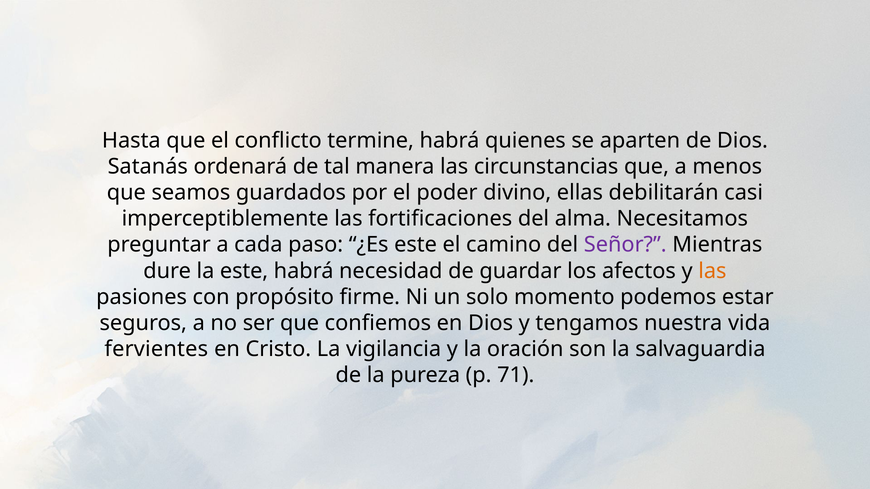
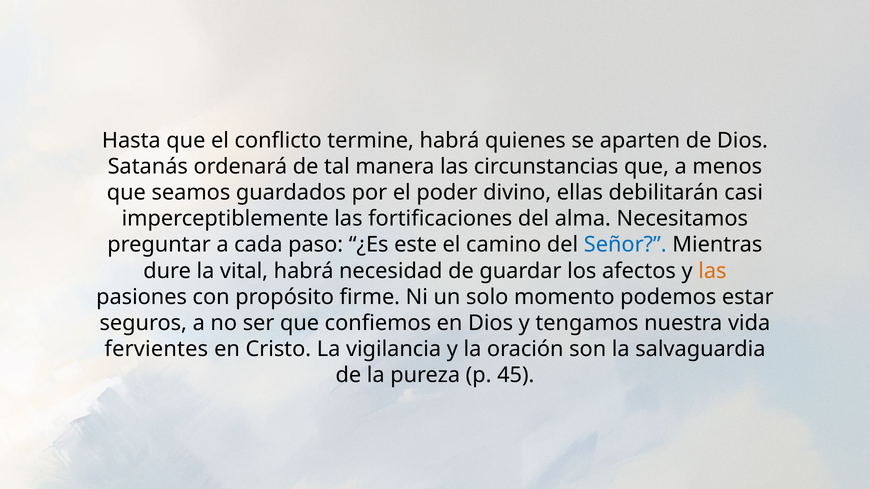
Señor colour: purple -> blue (625, 245)
la este: este -> vital (244, 271)
71: 71 -> 45 (516, 375)
